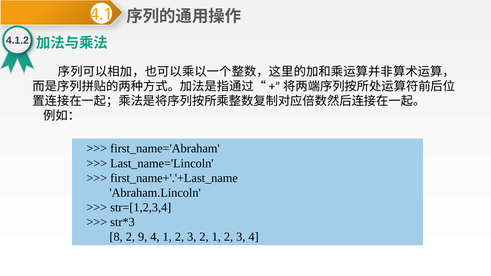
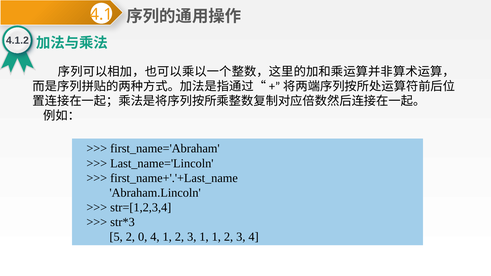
8: 8 -> 5 (116, 237)
9: 9 -> 0 (143, 237)
3 2: 2 -> 1 (204, 237)
